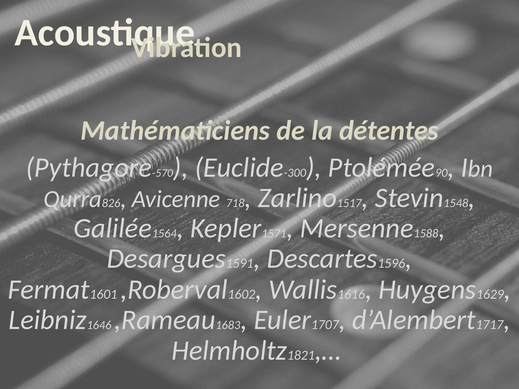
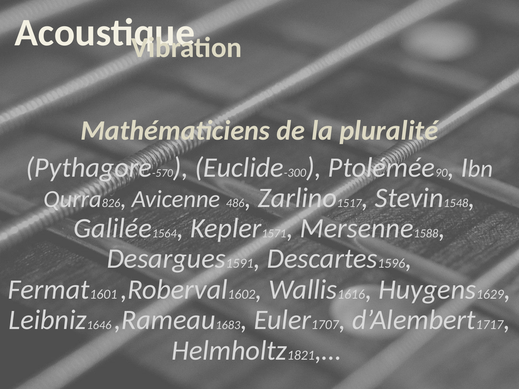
détentes: détentes -> pluralité (389, 131)
718: 718 -> 486 (235, 203)
